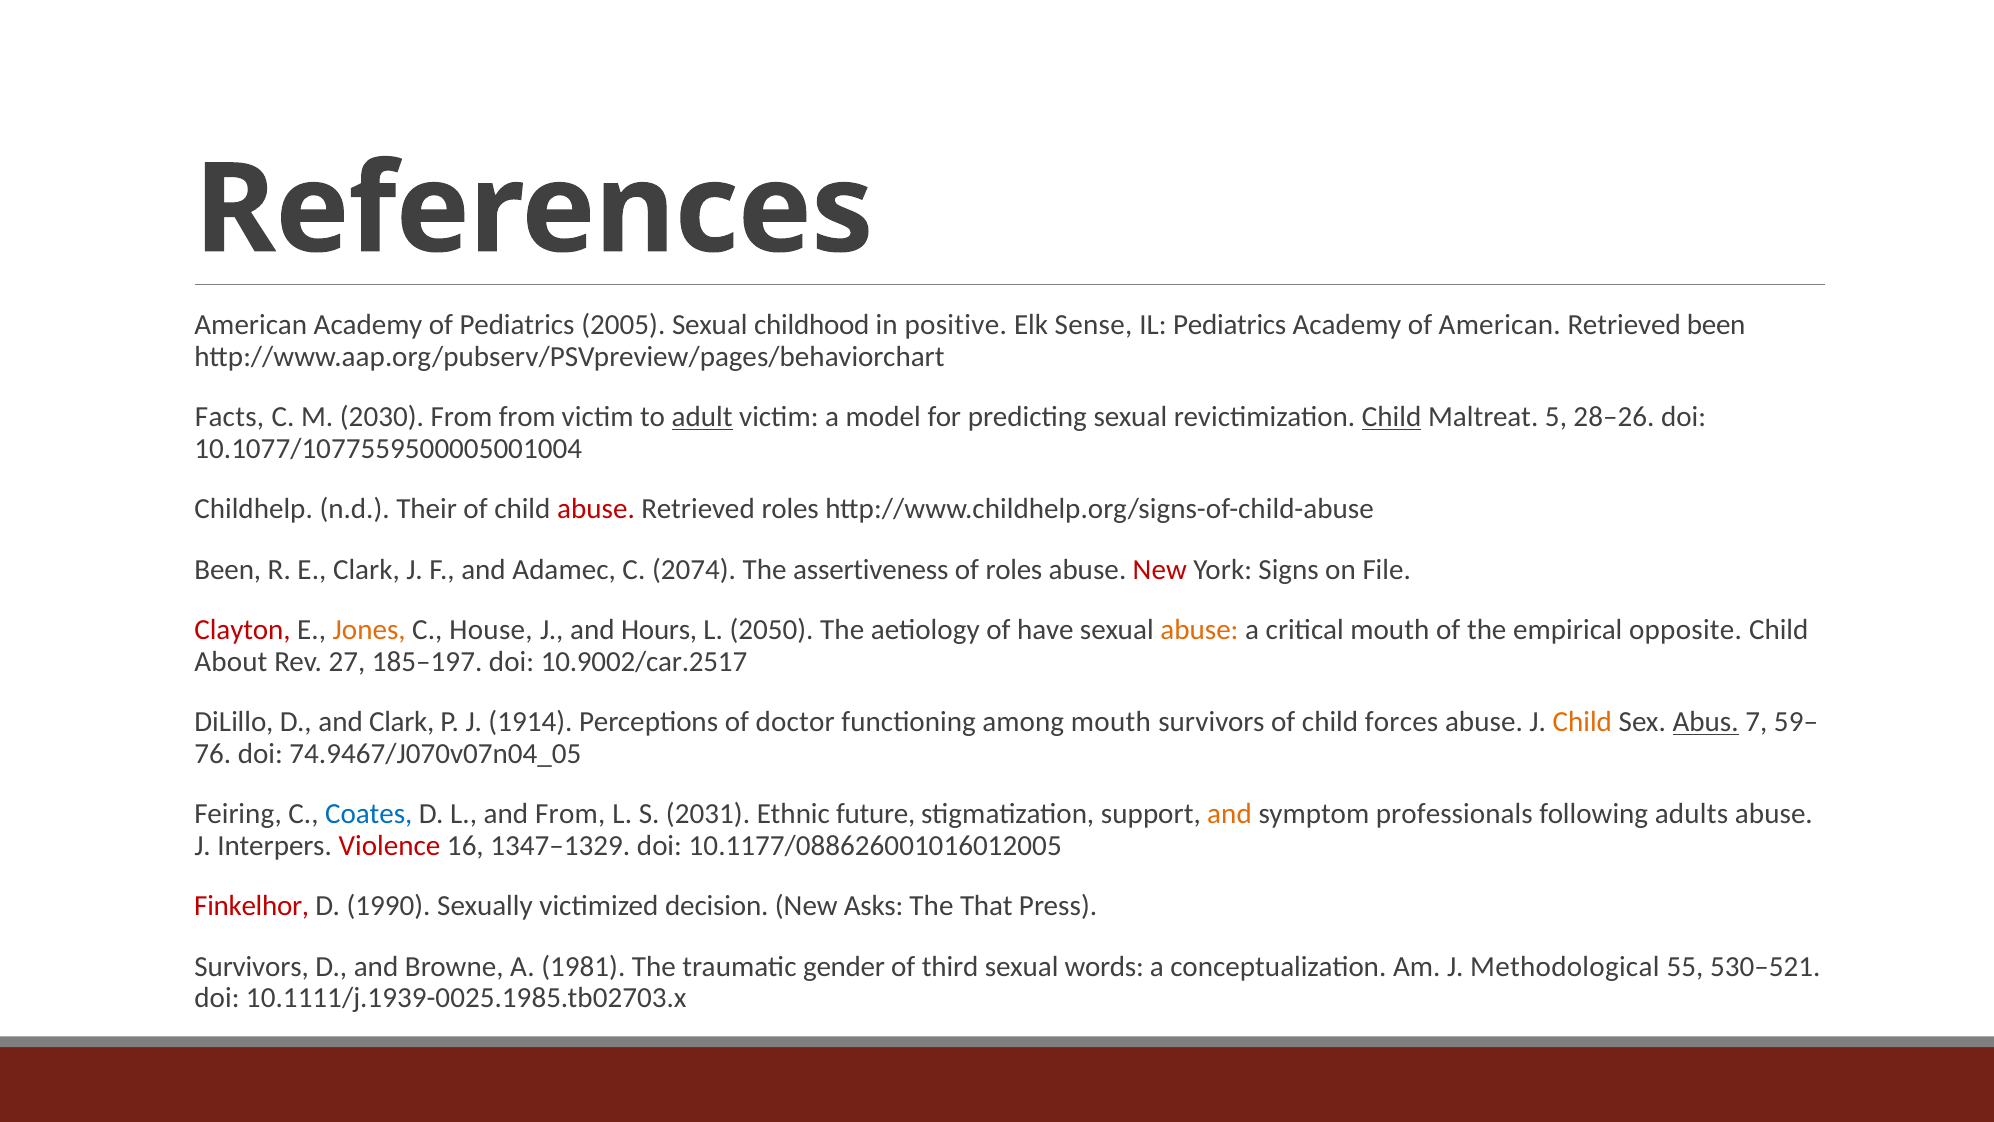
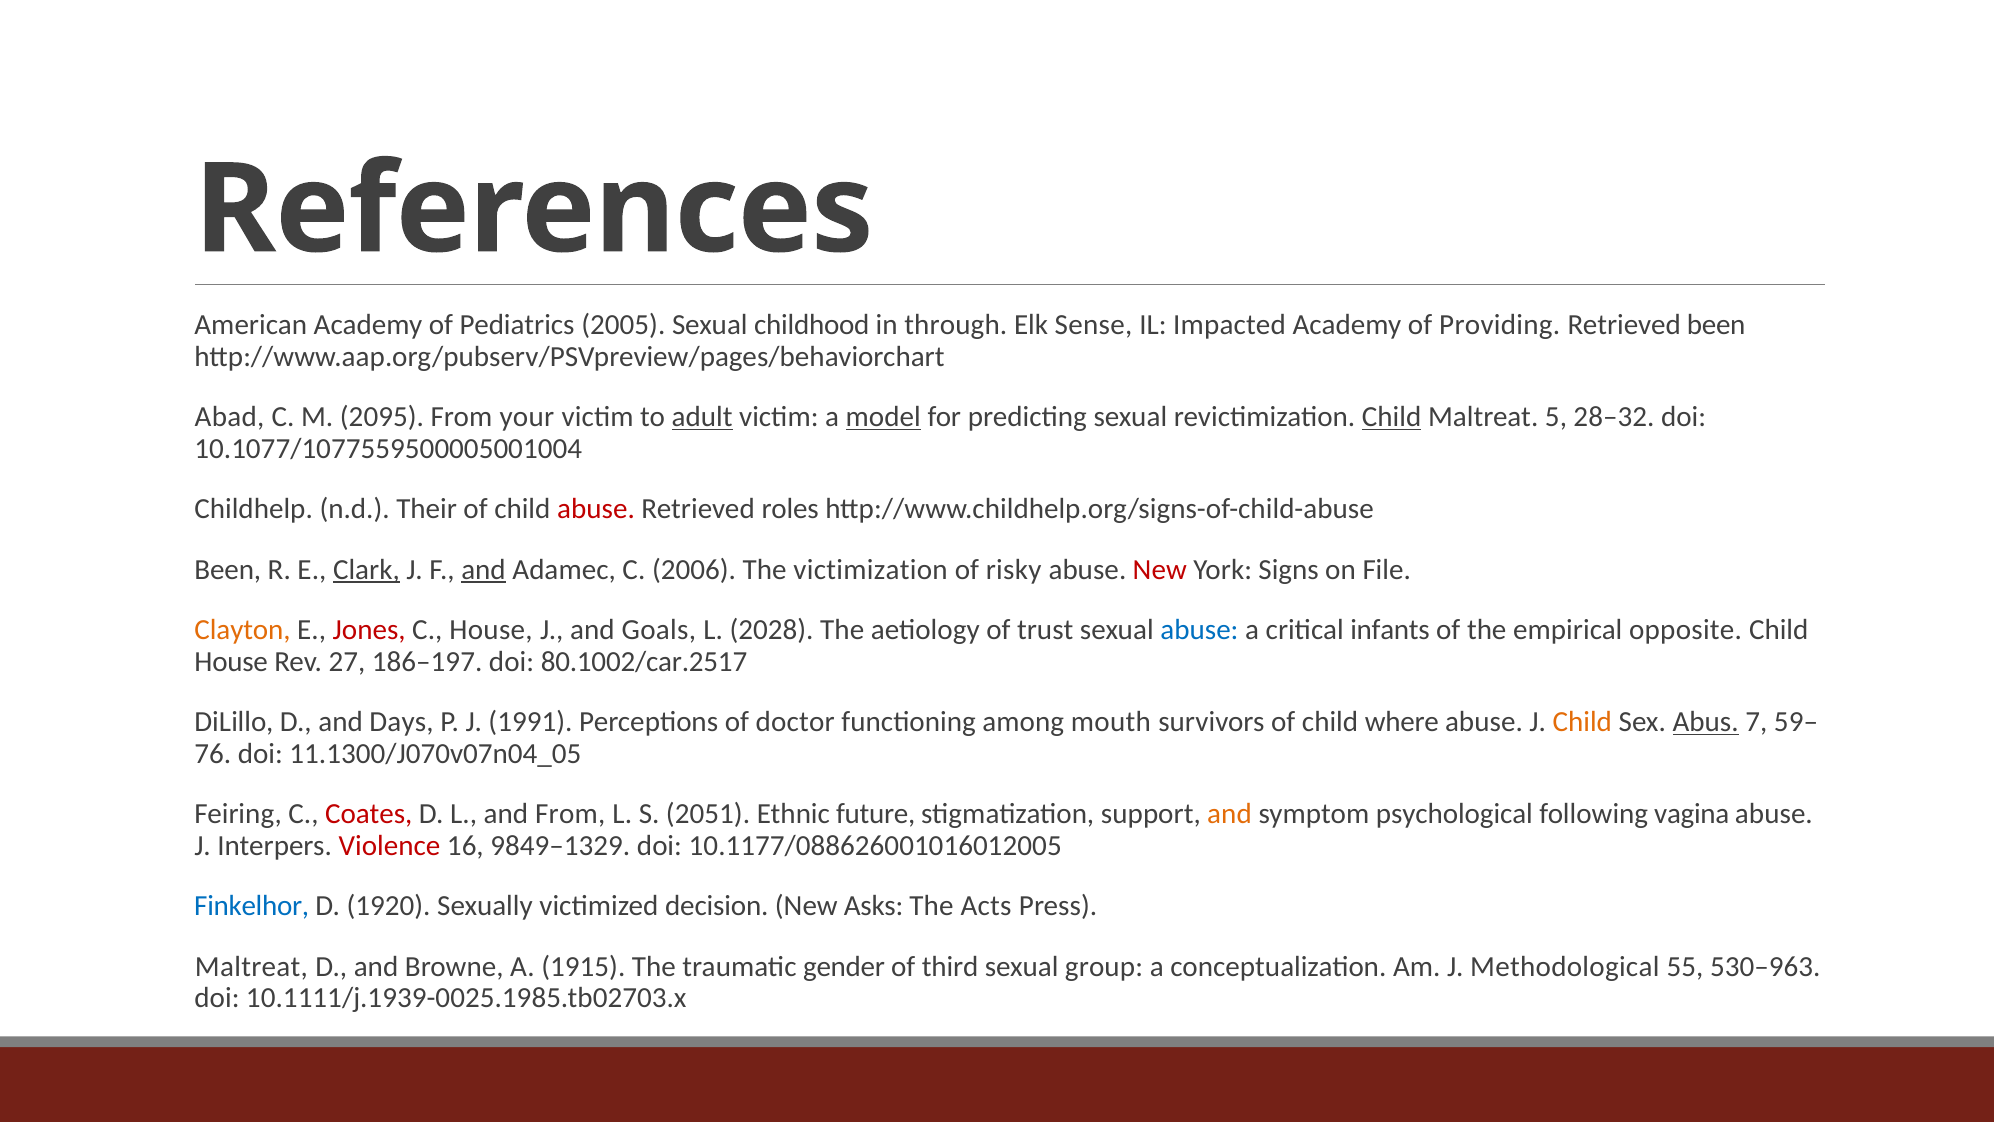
positive: positive -> through (956, 325)
IL Pediatrics: Pediatrics -> Impacted (1230, 325)
of American: American -> Providing (1500, 325)
Facts: Facts -> Abad (230, 417)
2030: 2030 -> 2095 (382, 417)
From from: from -> your (527, 417)
model underline: none -> present (883, 417)
28–26: 28–26 -> 28–32 (1614, 417)
Clark underline: none -> present (366, 569)
and underline: none -> present (483, 569)
2074: 2074 -> 2006 (694, 569)
assertiveness: assertiveness -> victimization (871, 569)
of roles: roles -> risky (1014, 569)
Clayton colour: red -> orange (243, 630)
Jones colour: orange -> red (369, 630)
Hours: Hours -> Goals (659, 630)
2050: 2050 -> 2028 (772, 630)
have: have -> trust (1045, 630)
abuse colour: orange -> blue (1199, 630)
critical mouth: mouth -> infants (1390, 630)
About: About -> House (231, 661)
185–197: 185–197 -> 186–197 (427, 661)
10.9002/car.2517: 10.9002/car.2517 -> 80.1002/car.2517 (644, 661)
and Clark: Clark -> Days (401, 722)
1914: 1914 -> 1991 (530, 722)
forces: forces -> where (1402, 722)
74.9467/J070v07n04_05: 74.9467/J070v07n04_05 -> 11.1300/J070v07n04_05 (435, 753)
Coates colour: blue -> red (369, 814)
2031: 2031 -> 2051 (708, 814)
professionals: professionals -> psychological (1454, 814)
adults: adults -> vagina (1692, 814)
1347–1329: 1347–1329 -> 9849–1329 (560, 845)
Finkelhor colour: red -> blue (252, 906)
1990: 1990 -> 1920 (389, 906)
That: That -> Acts (986, 906)
Survivors: Survivors -> Maltreat (251, 966)
1981: 1981 -> 1915 (583, 966)
words: words -> group (1104, 966)
530–521: 530–521 -> 530–963 (1765, 966)
